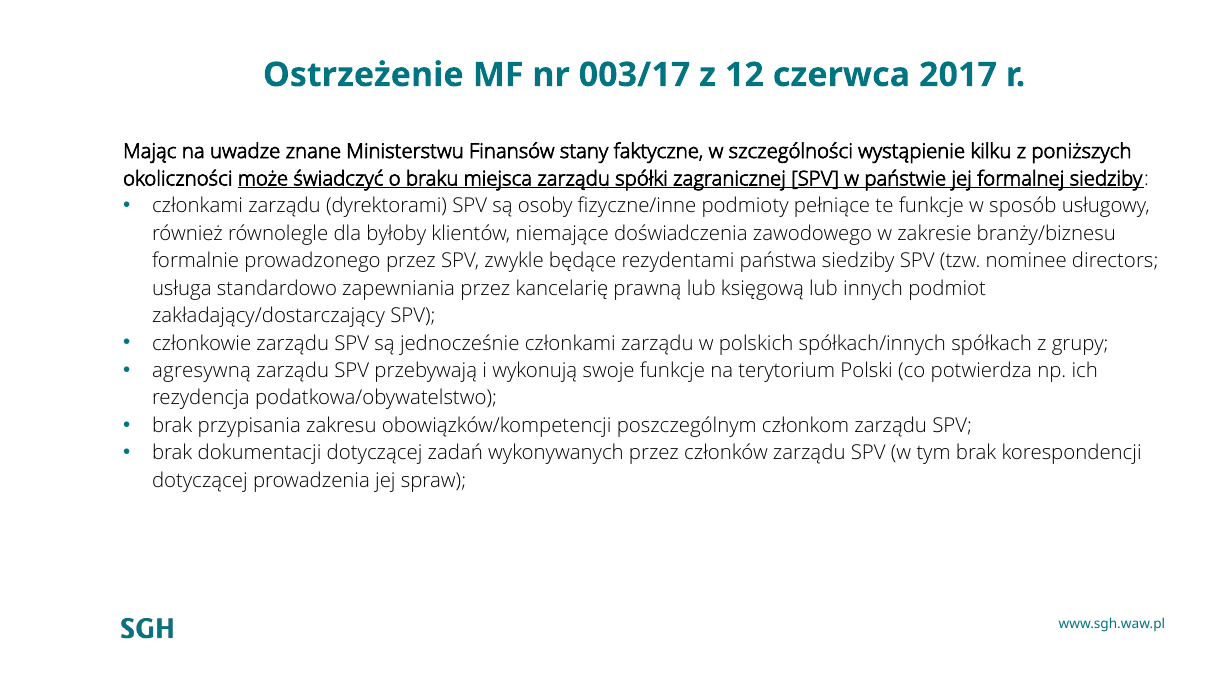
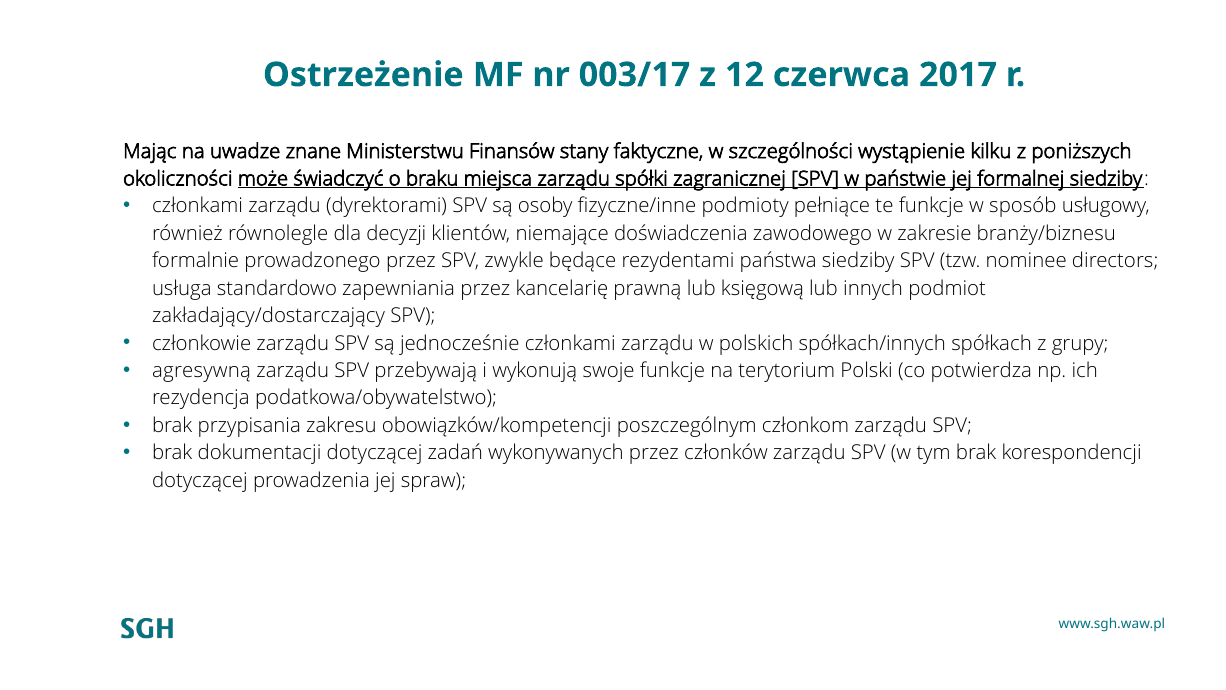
byłoby: byłoby -> decyzji (396, 233)
